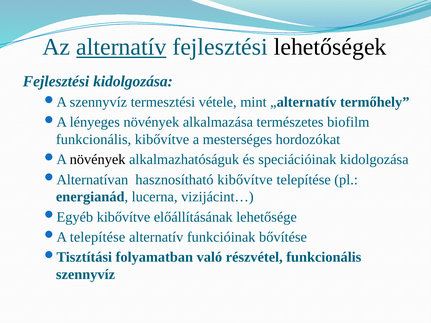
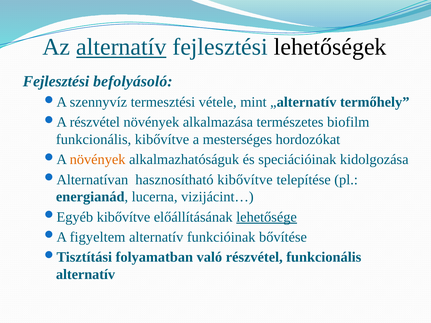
Fejlesztési kidolgozása: kidolgozása -> befolyásoló (133, 81)
lényeges: lényeges -> részvétel (95, 122)
növények colour: black -> orange (98, 160)
lehetősége underline: none -> present (267, 217)
telepítése: telepítése -> figyeltem (98, 237)
szennyvíz: szennyvíz -> alternatív (86, 275)
